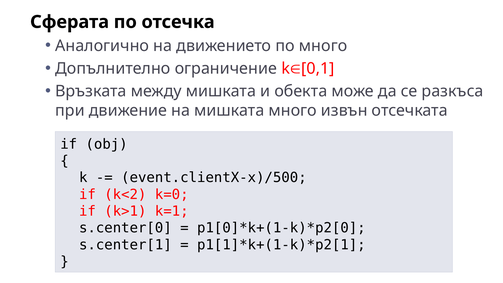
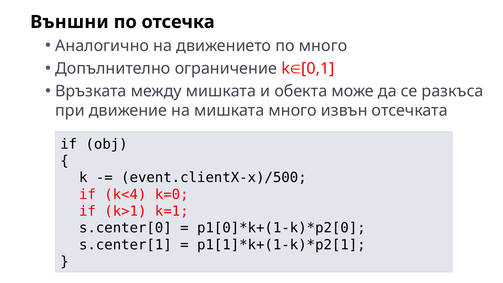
Сферата: Сферата -> Външни (69, 22)
k<2: k<2 -> k<4 (125, 194)
